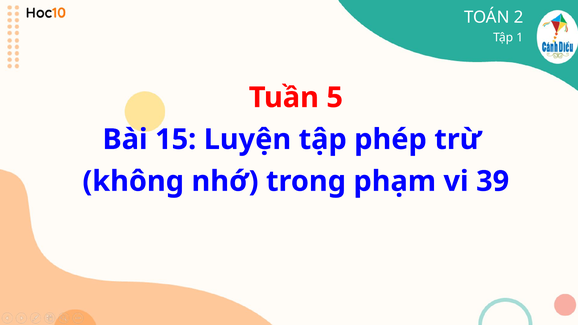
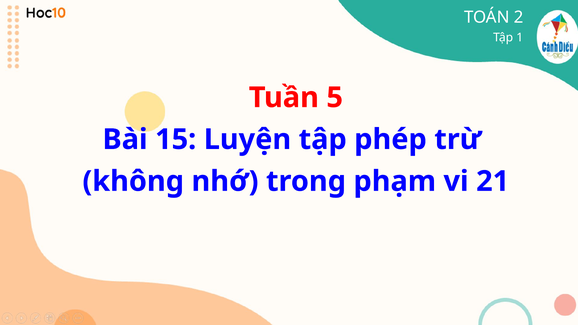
39: 39 -> 21 (493, 181)
